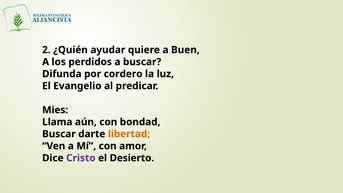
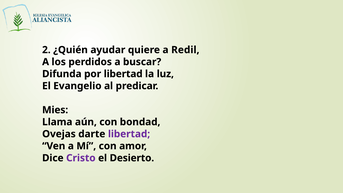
Buen: Buen -> Redil (185, 50)
por cordero: cordero -> libertad (123, 74)
Buscar: Buscar -> Ovejas (59, 134)
libertad colour: orange -> purple (129, 134)
